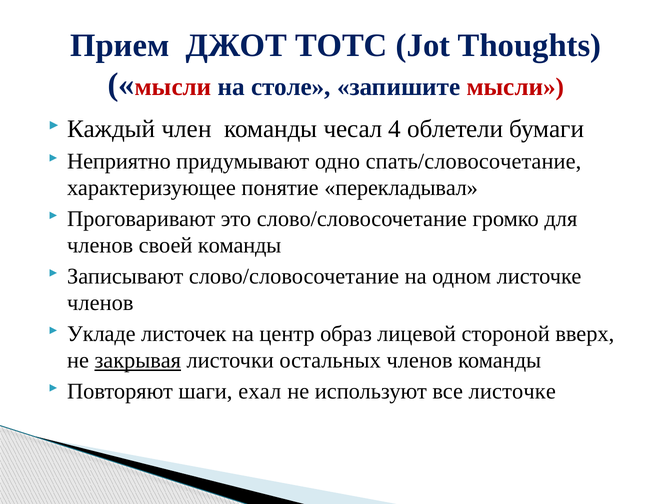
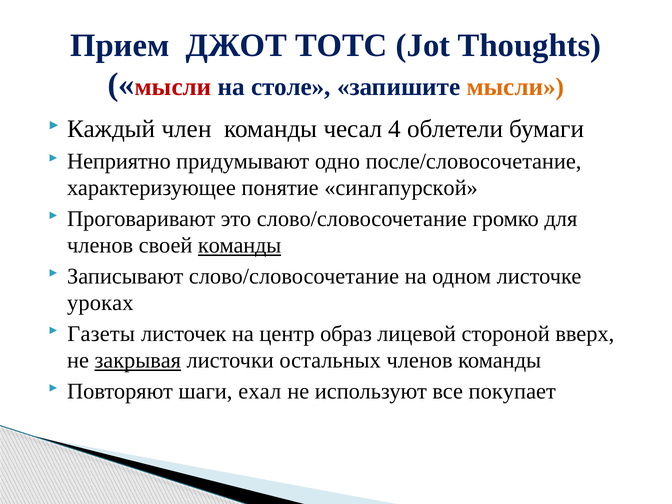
мысли colour: red -> orange (515, 87)
спать/словосочетание: спать/словосочетание -> после/словосочетание (474, 161)
перекладывал: перекладывал -> сингапурской (401, 188)
команды underline: none -> present (240, 246)
членов: членов -> уроках (100, 303)
Укладе: Укладе -> Газеты (101, 334)
все листочке: листочке -> покупает (512, 391)
